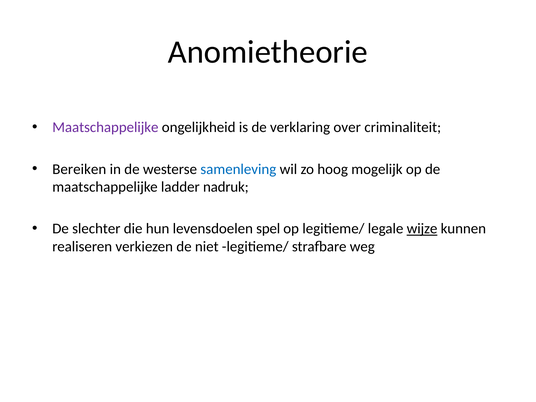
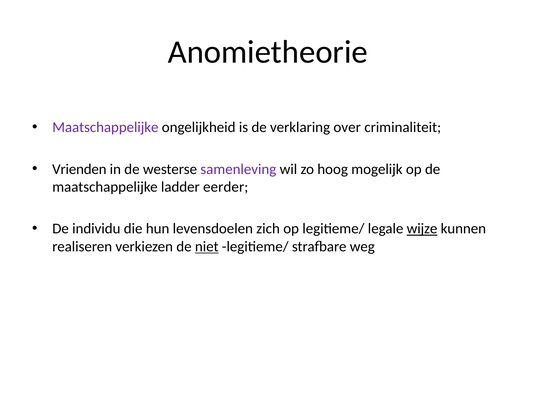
Bereiken: Bereiken -> Vrienden (79, 169)
samenleving colour: blue -> purple (238, 169)
nadruk: nadruk -> eerder (226, 187)
slechter: slechter -> individu (96, 229)
spel: spel -> zich (268, 229)
niet underline: none -> present (207, 247)
